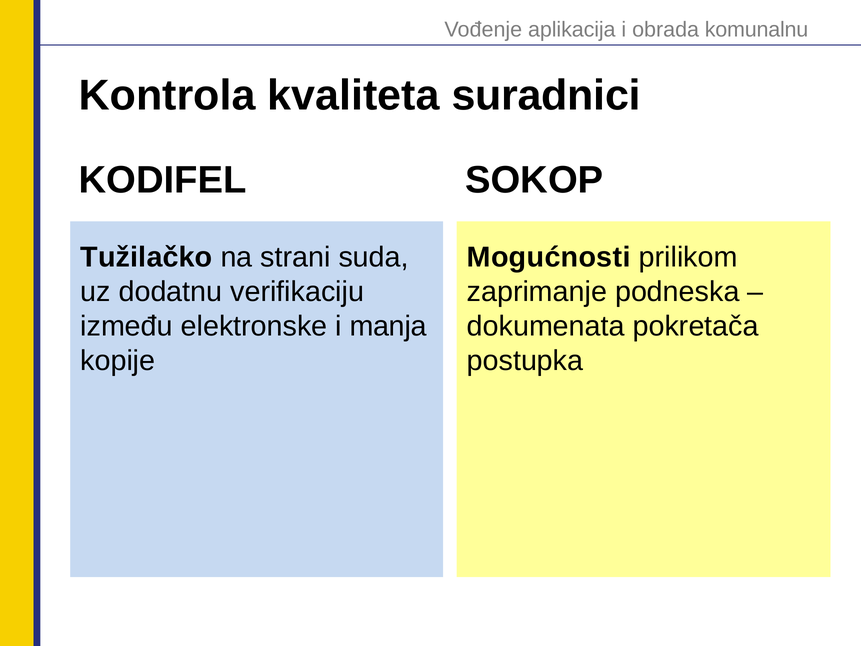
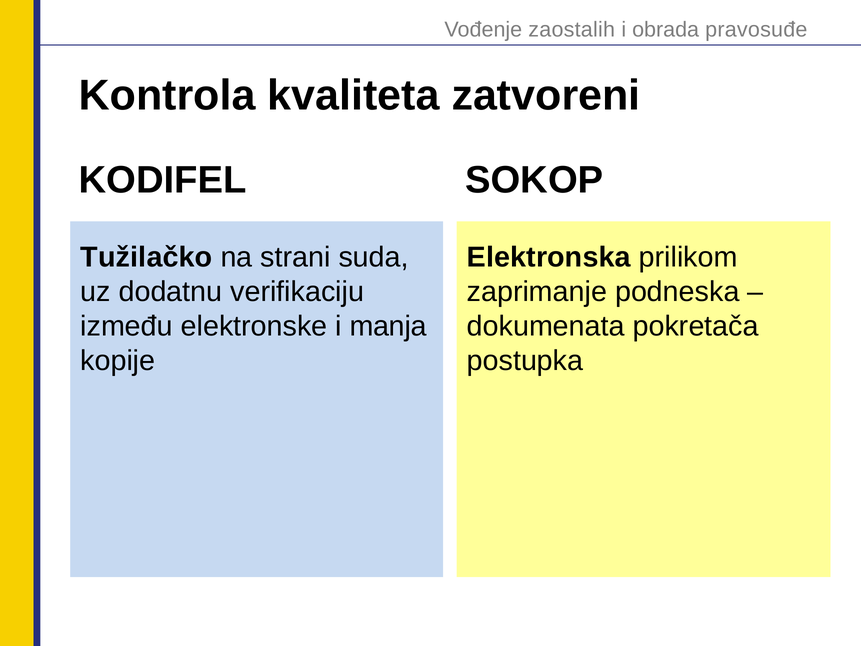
aplikacija: aplikacija -> zaostalih (572, 30)
komunalnu: komunalnu -> pravosuđe (756, 30)
suradnici: suradnici -> zatvoreni (546, 96)
Mogućnosti: Mogućnosti -> Elektronska (549, 257)
